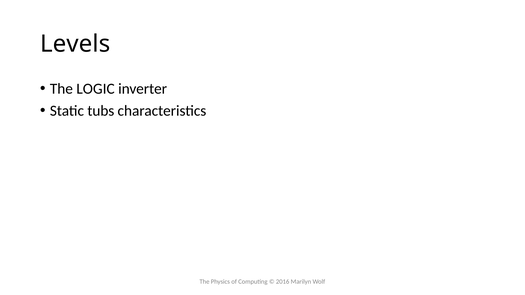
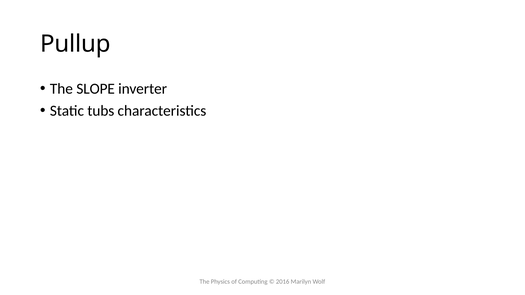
Levels: Levels -> Pullup (75, 44)
LOGIC: LOGIC -> SLOPE (96, 89)
